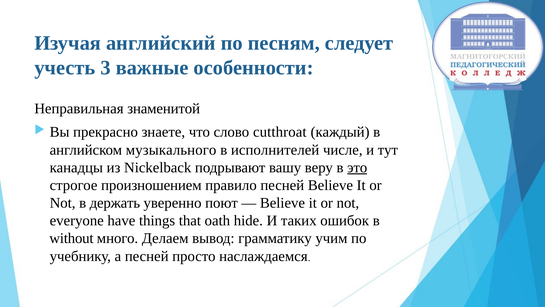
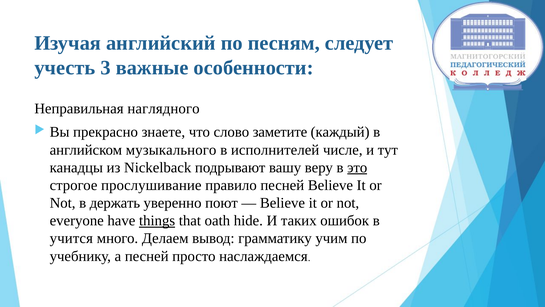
знаменитой: знаменитой -> наглядного (164, 109)
сutthroat: сutthroat -> заметите (280, 132)
произношением: произношением -> прослушивание (151, 185)
things underline: none -> present (157, 220)
without: without -> учится (71, 238)
